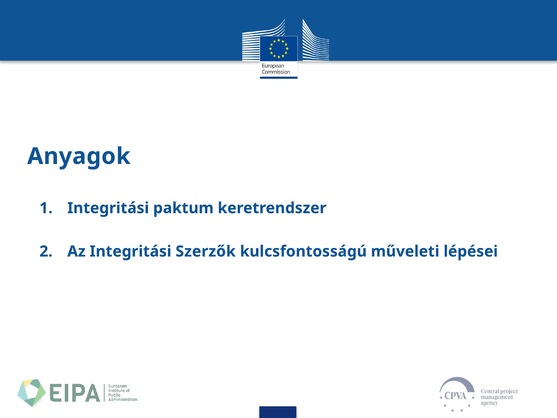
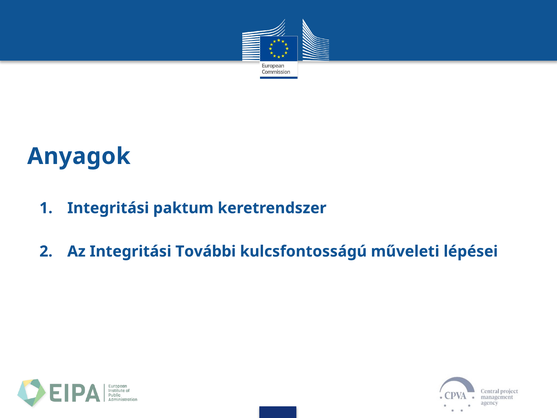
Szerzők: Szerzők -> További (206, 251)
